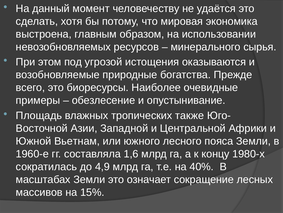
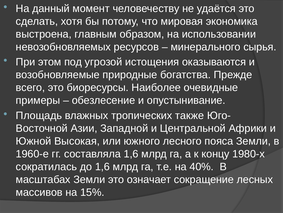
Вьетнам: Вьетнам -> Высокая (77, 141)
до 4,9: 4,9 -> 1,6 (102, 166)
